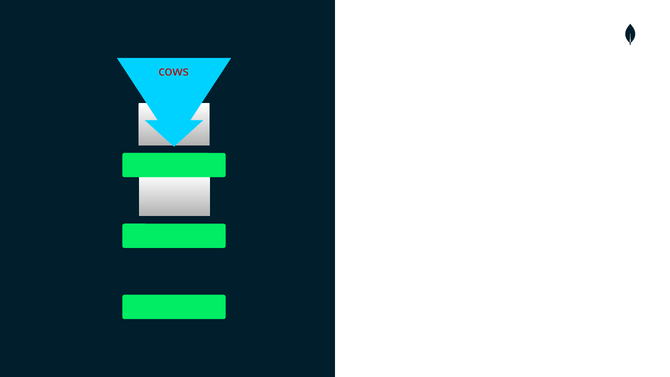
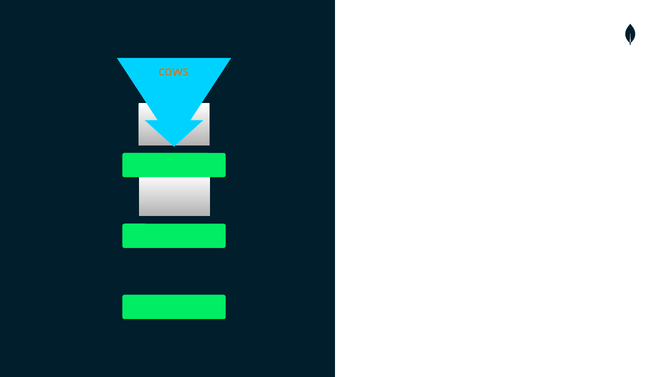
cows colour: red -> orange (174, 72)
